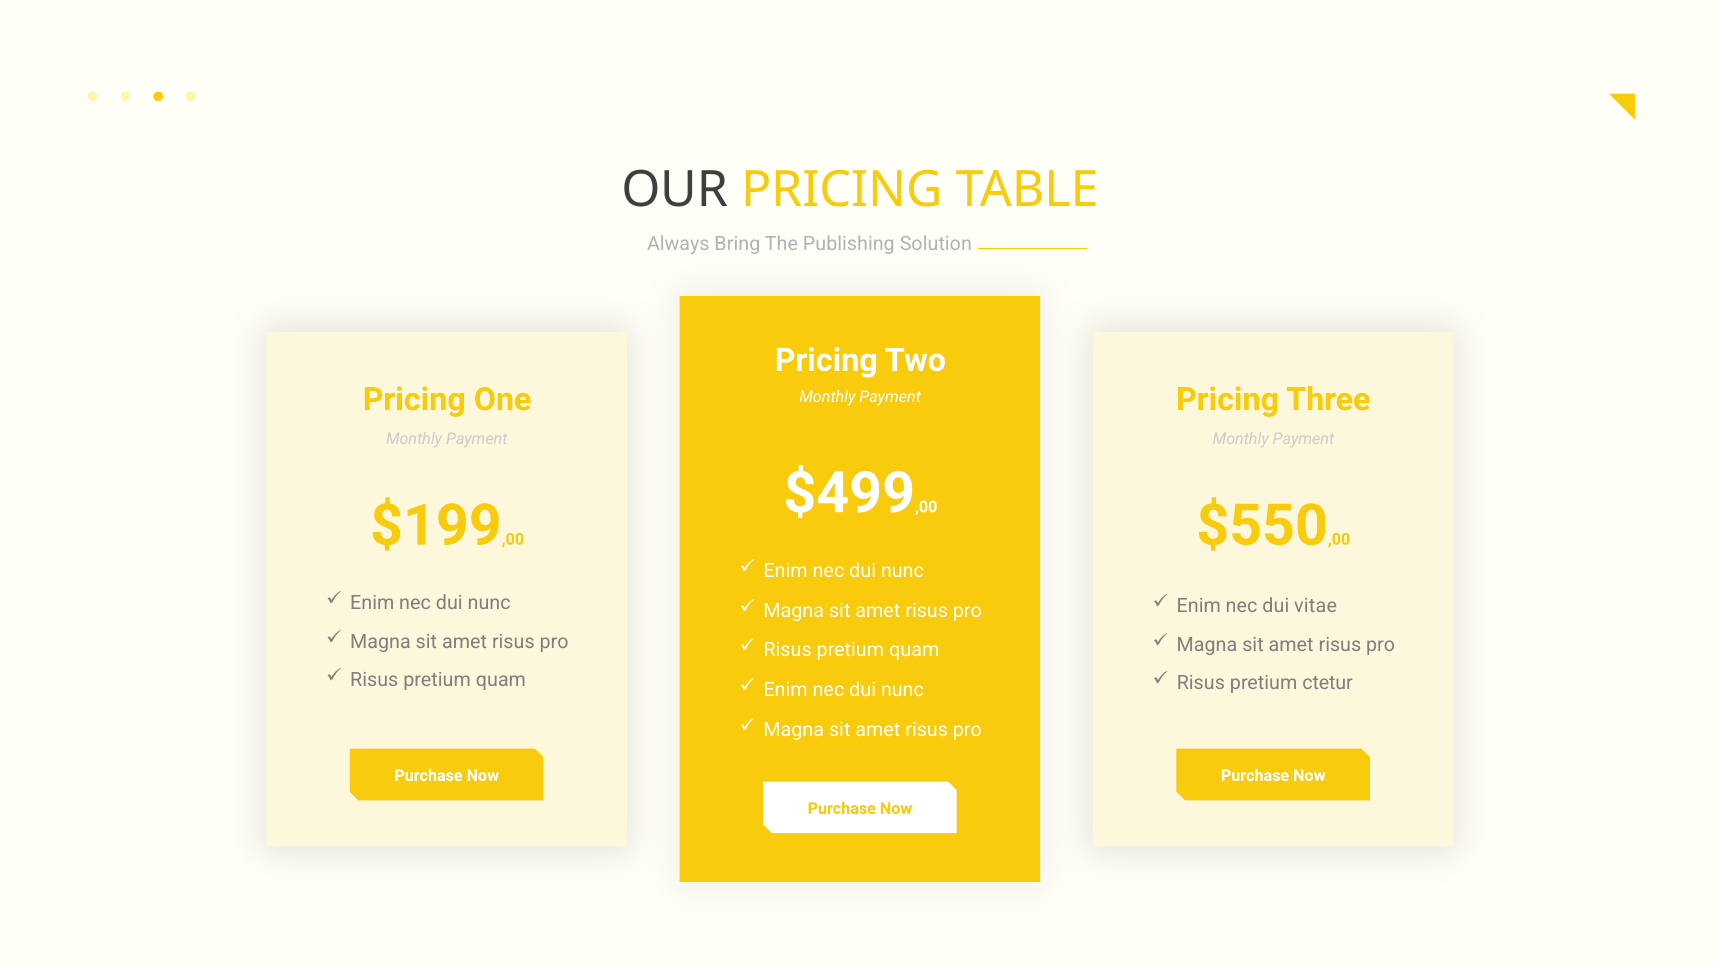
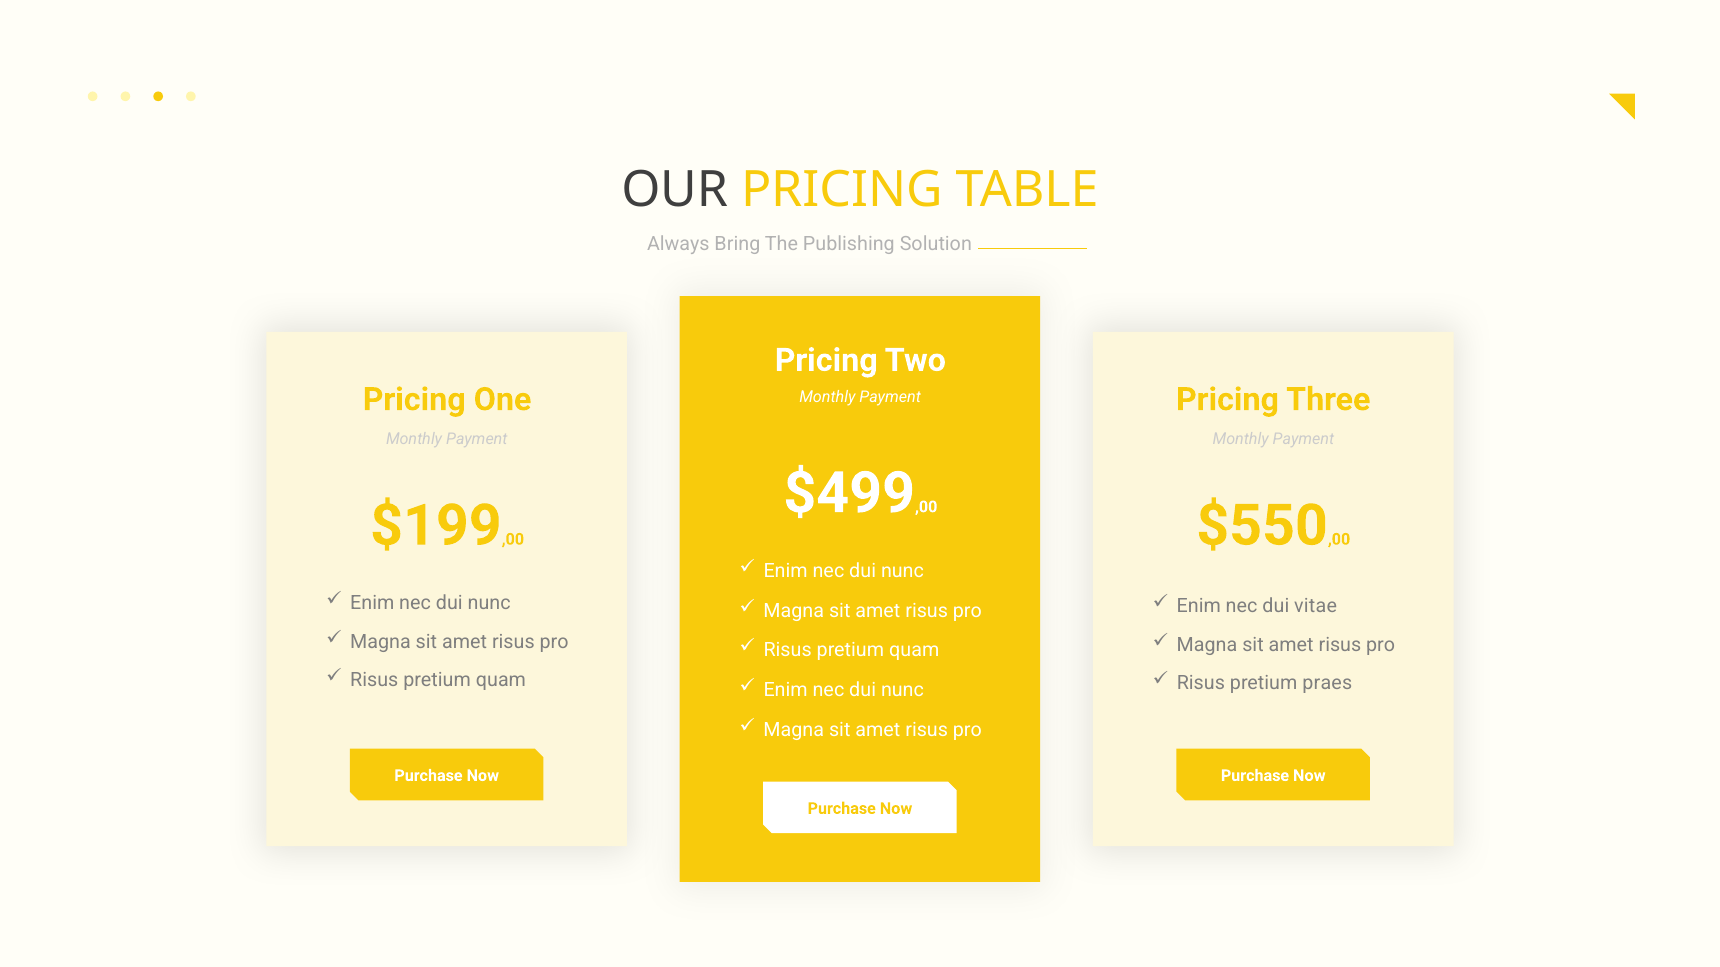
ctetur: ctetur -> praes (1327, 684)
